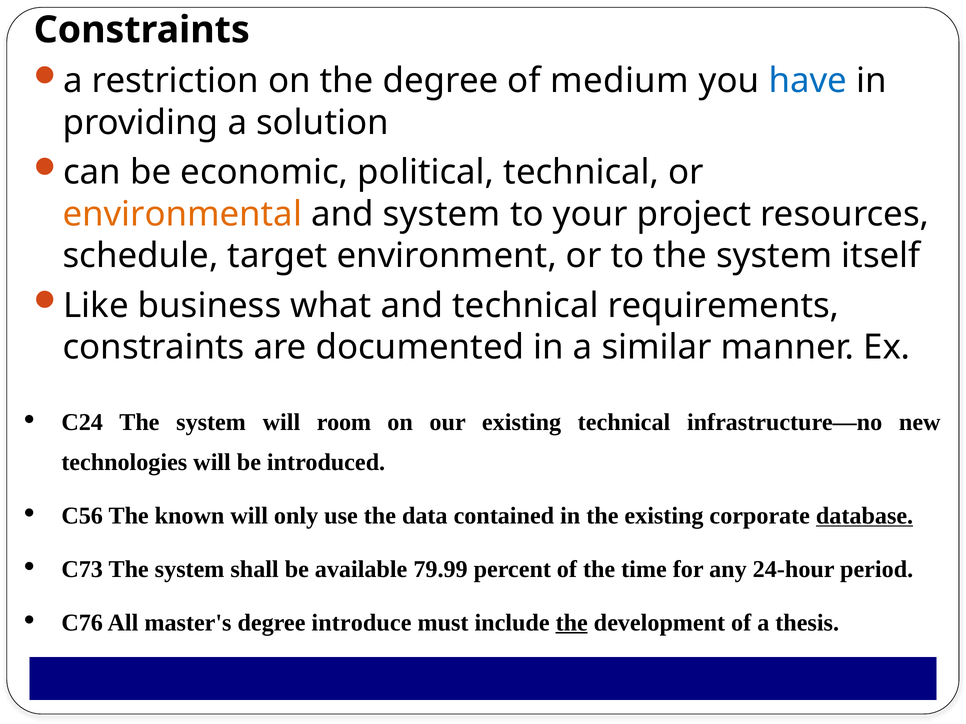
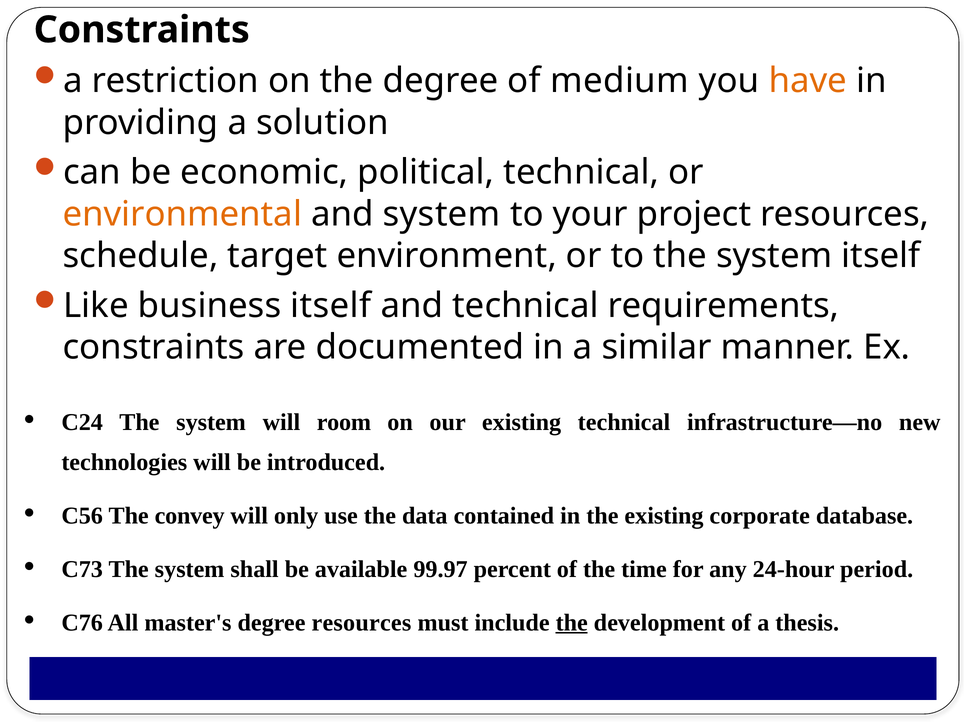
have colour: blue -> orange (808, 81)
business what: what -> itself (331, 306)
known: known -> convey (190, 516)
database underline: present -> none (865, 516)
79.99: 79.99 -> 99.97 (441, 570)
degree introduce: introduce -> resources (361, 623)
